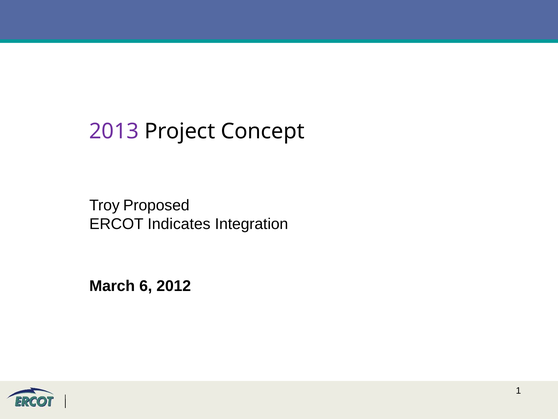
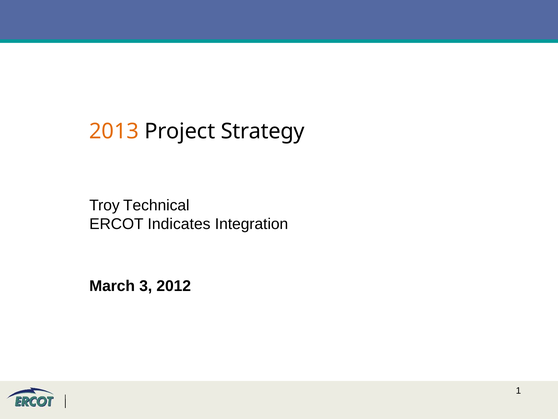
2013 colour: purple -> orange (114, 131)
Concept: Concept -> Strategy (263, 131)
Proposed: Proposed -> Technical (156, 205)
6: 6 -> 3 (146, 286)
